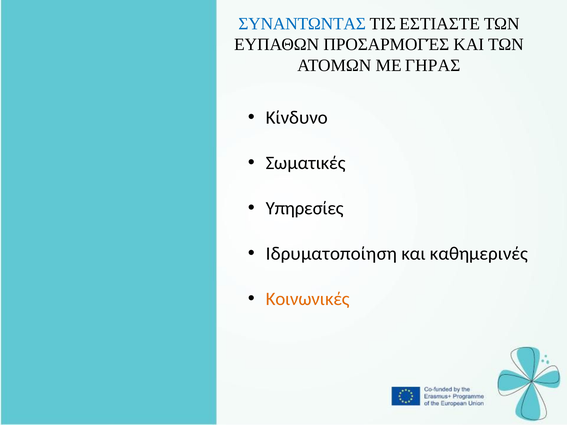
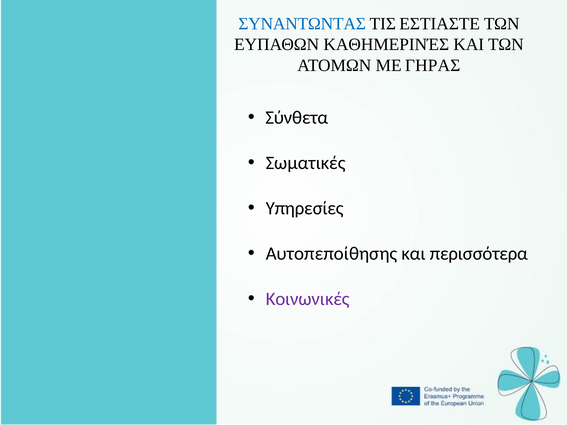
ΠΡΟΣΑΡΜΟΓΈΣ: ΠΡΟΣΑΡΜΟΓΈΣ -> ΚΑΘΗΜΕΡΙΝΈΣ (386, 45)
Κίνδυνο: Κίνδυνο -> Σύνθετα (297, 118)
Ιδρυματοποίηση: Ιδρυματοποίηση -> Αυτοπεποίθησης (332, 254)
καθημερινές: καθημερινές -> περισσότερα (479, 254)
Κοινωνικές colour: orange -> purple (308, 299)
